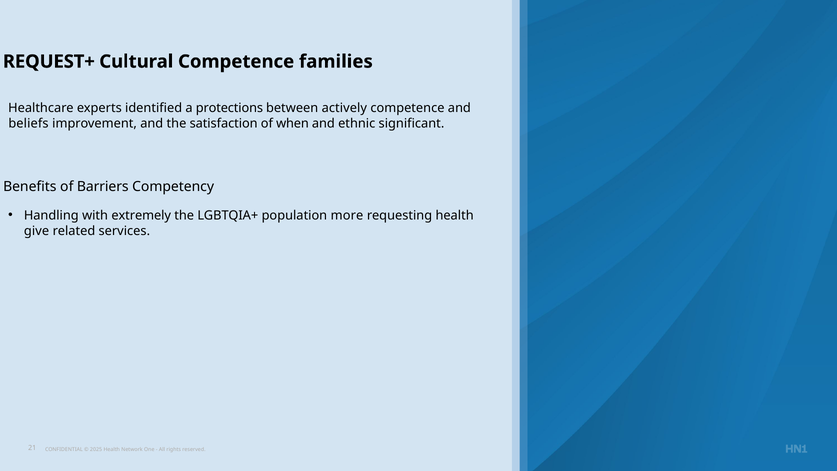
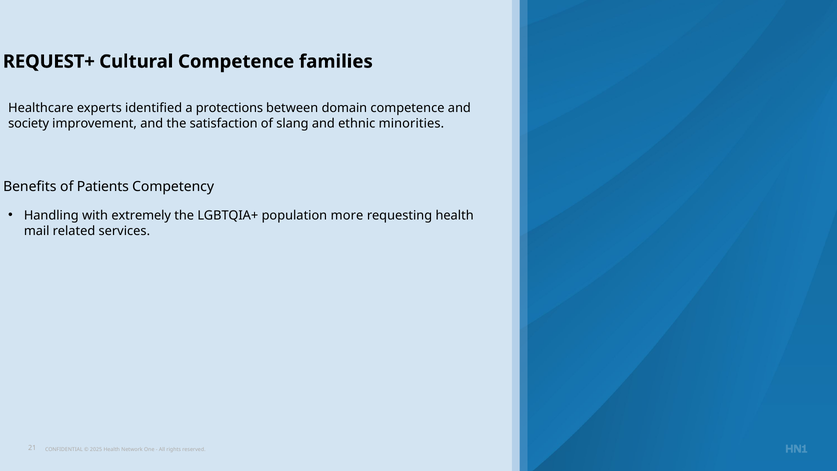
actively: actively -> domain (344, 108)
beliefs: beliefs -> society (29, 123)
when: when -> slang (292, 123)
significant: significant -> minorities (411, 123)
Barriers: Barriers -> Patients (103, 187)
give: give -> mail (37, 231)
